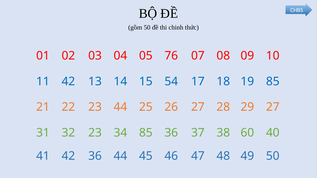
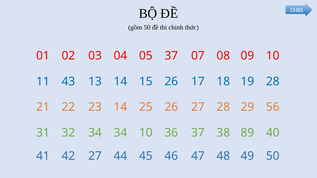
05 76: 76 -> 37 (171, 56)
11 42: 42 -> 43 (68, 81)
15 54: 54 -> 26 (171, 81)
19 85: 85 -> 28 (273, 81)
23 44: 44 -> 14 (120, 107)
29 27: 27 -> 56 (273, 107)
32 23: 23 -> 34 (95, 133)
34 85: 85 -> 10 (146, 133)
60: 60 -> 89 (247, 133)
42 36: 36 -> 27 (95, 156)
